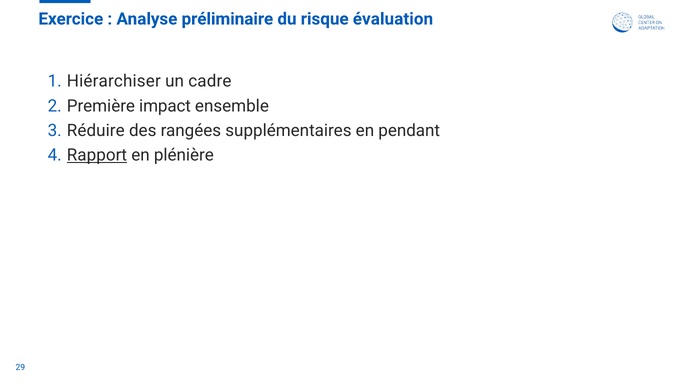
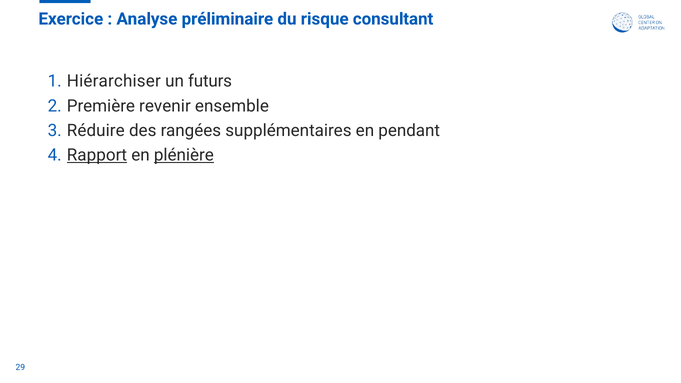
évaluation: évaluation -> consultant (393, 19)
cadre: cadre -> futurs (210, 81)
impact: impact -> revenir (165, 106)
plénière underline: none -> present (184, 155)
